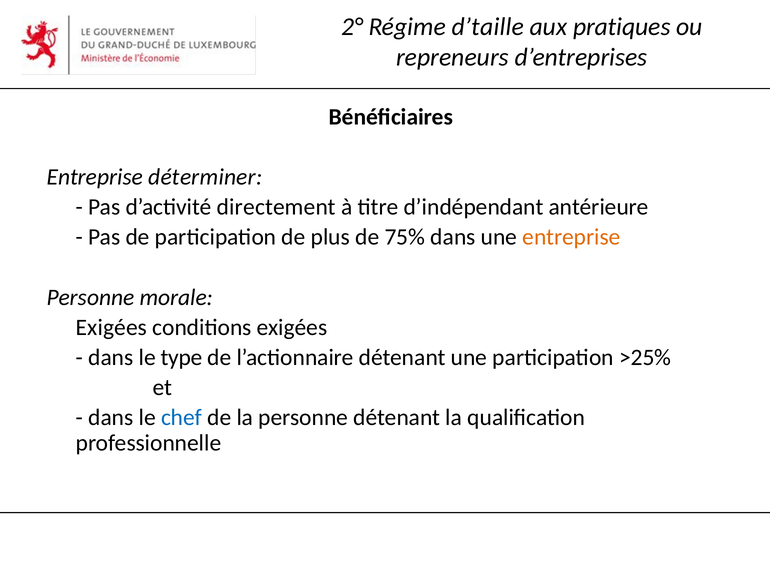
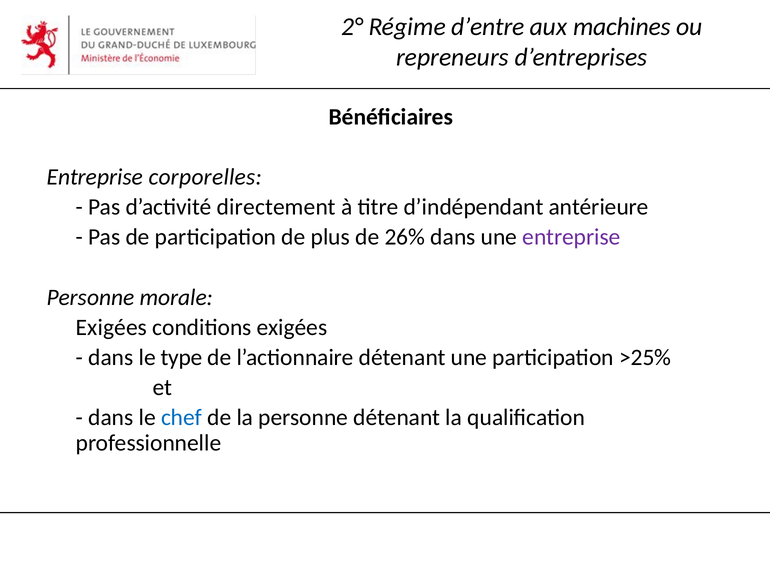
d’taille: d’taille -> d’entre (488, 27)
pratiques: pratiques -> machines (622, 27)
déterminer: déterminer -> corporelles (205, 177)
75%: 75% -> 26% (405, 237)
entreprise colour: orange -> purple (571, 237)
